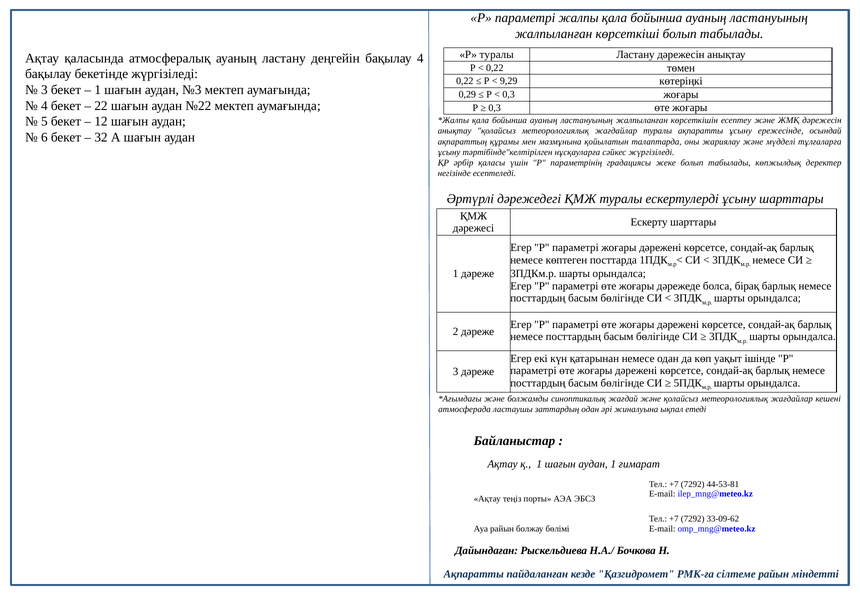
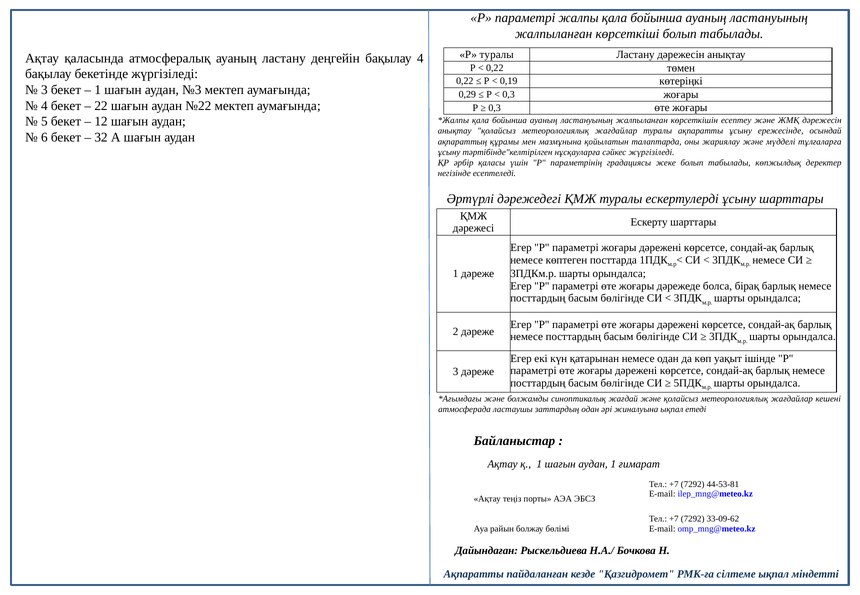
9,29: 9,29 -> 0,19 (509, 81)
сілтеме райын: райын -> ықпал (774, 574)
